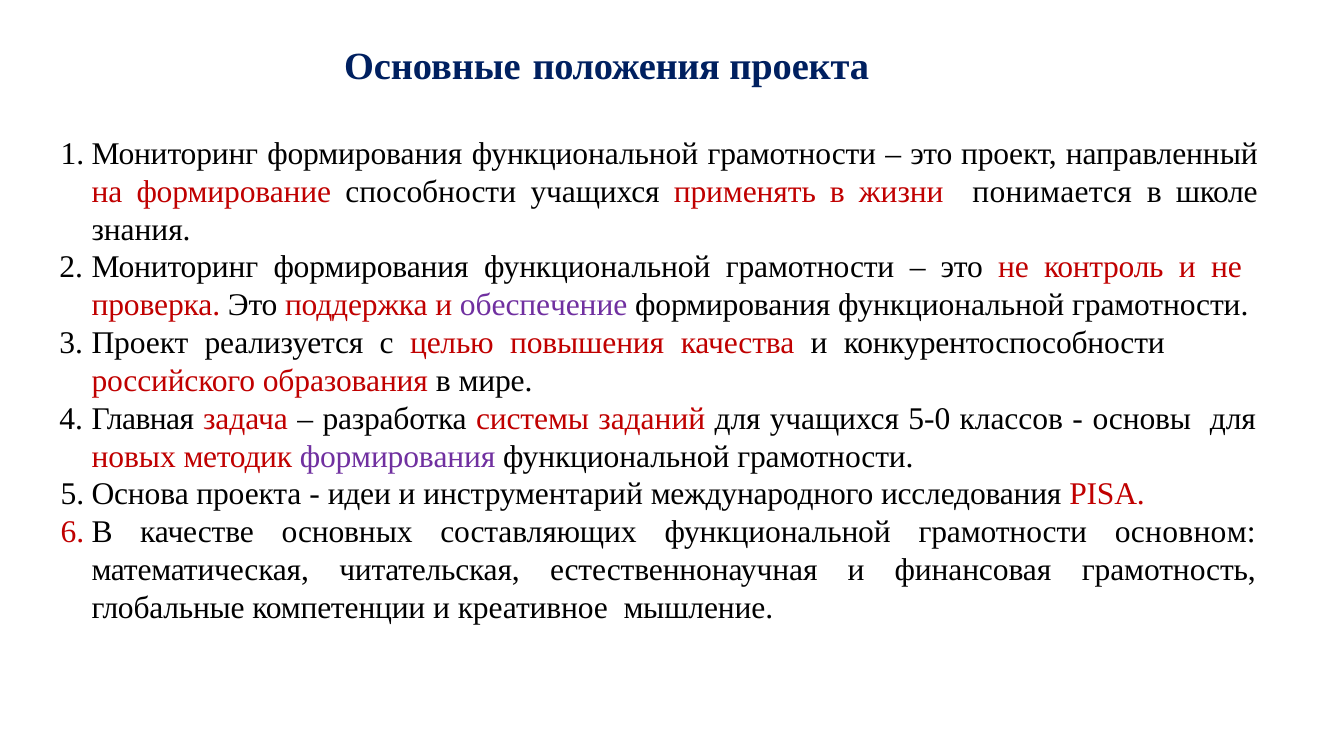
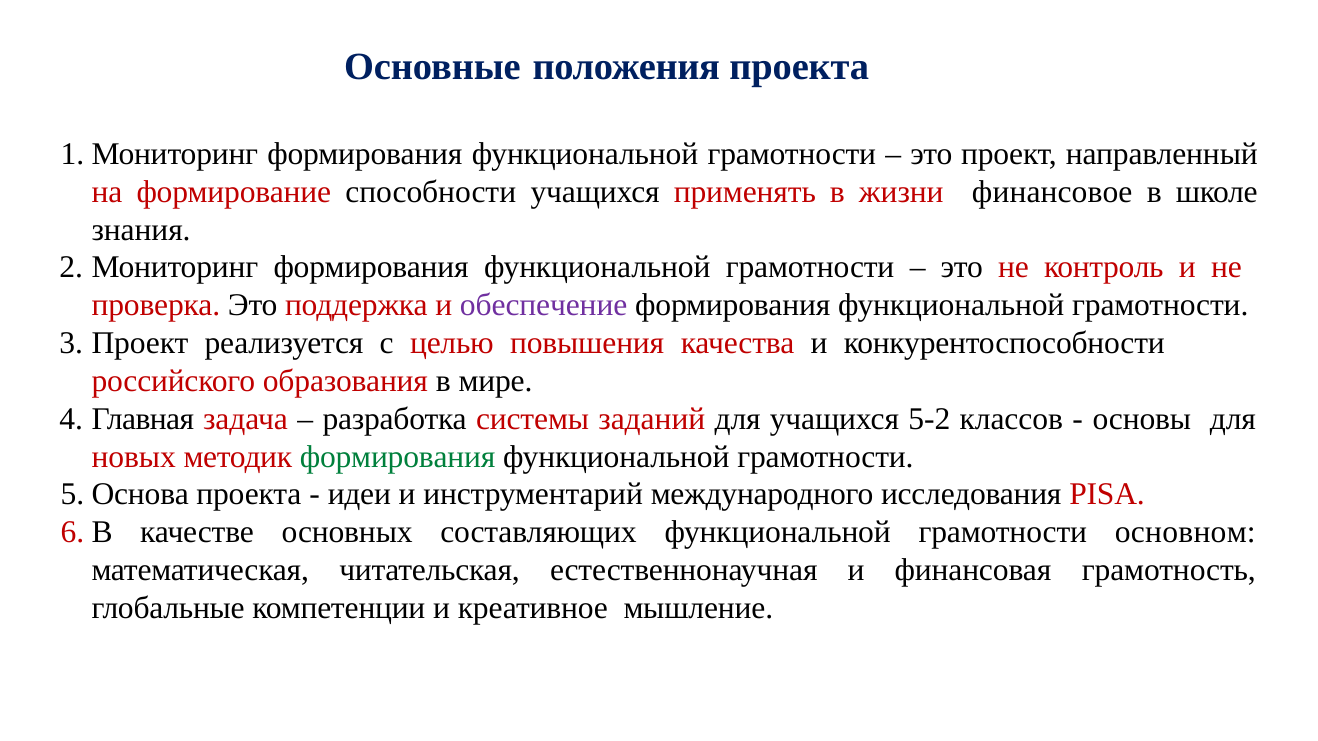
понимается: понимается -> финансовое (1052, 192)
5-0: 5-0 -> 5-2 (929, 419)
формирования colour: purple -> green (398, 457)
